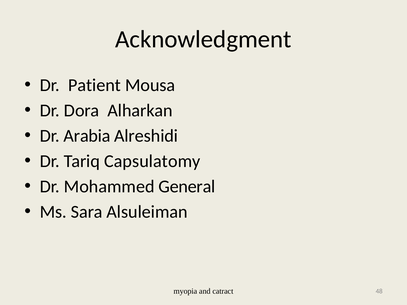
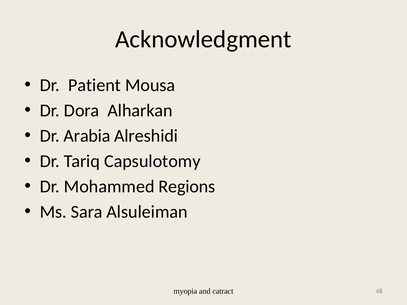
Capsulatomy: Capsulatomy -> Capsulotomy (152, 161)
General: General -> Regions (187, 187)
